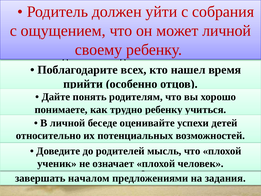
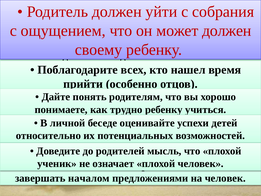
личной: личной -> должен (227, 31)
на задания: задания -> человек (225, 178)
